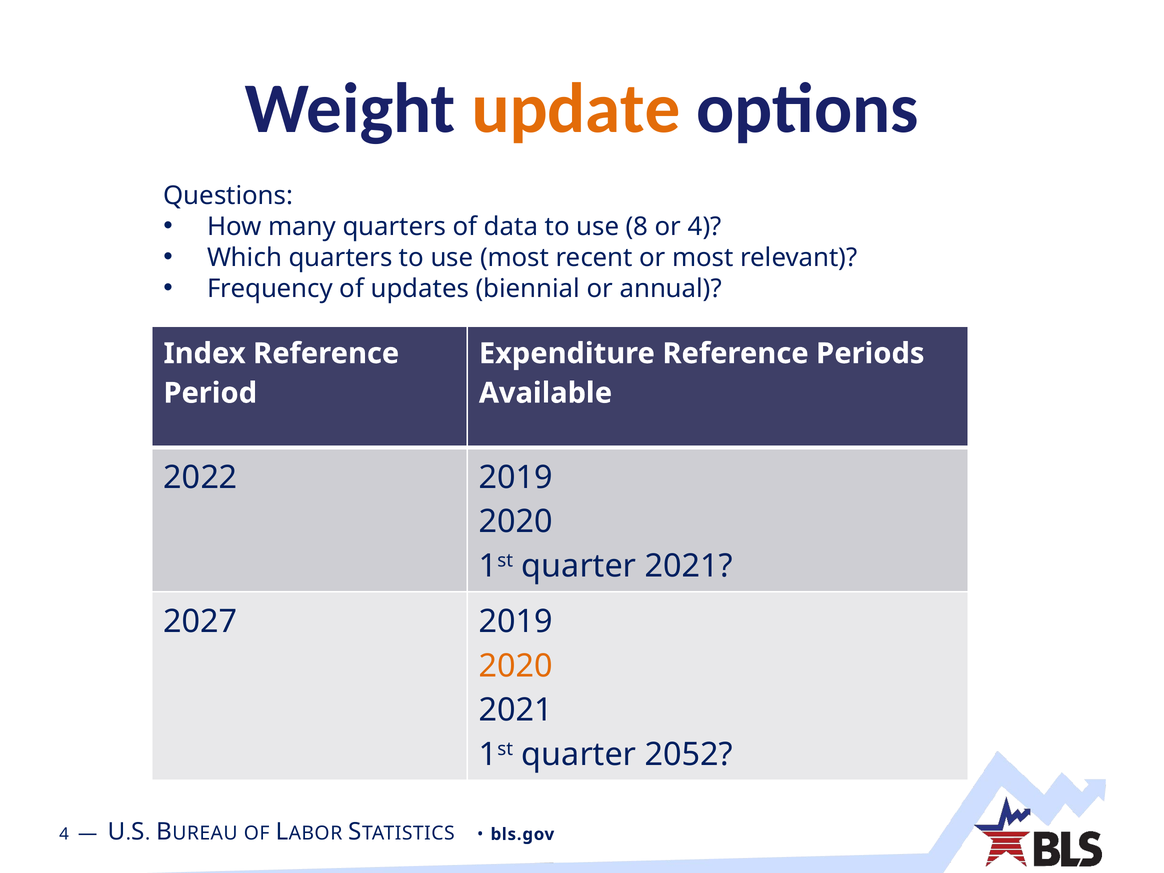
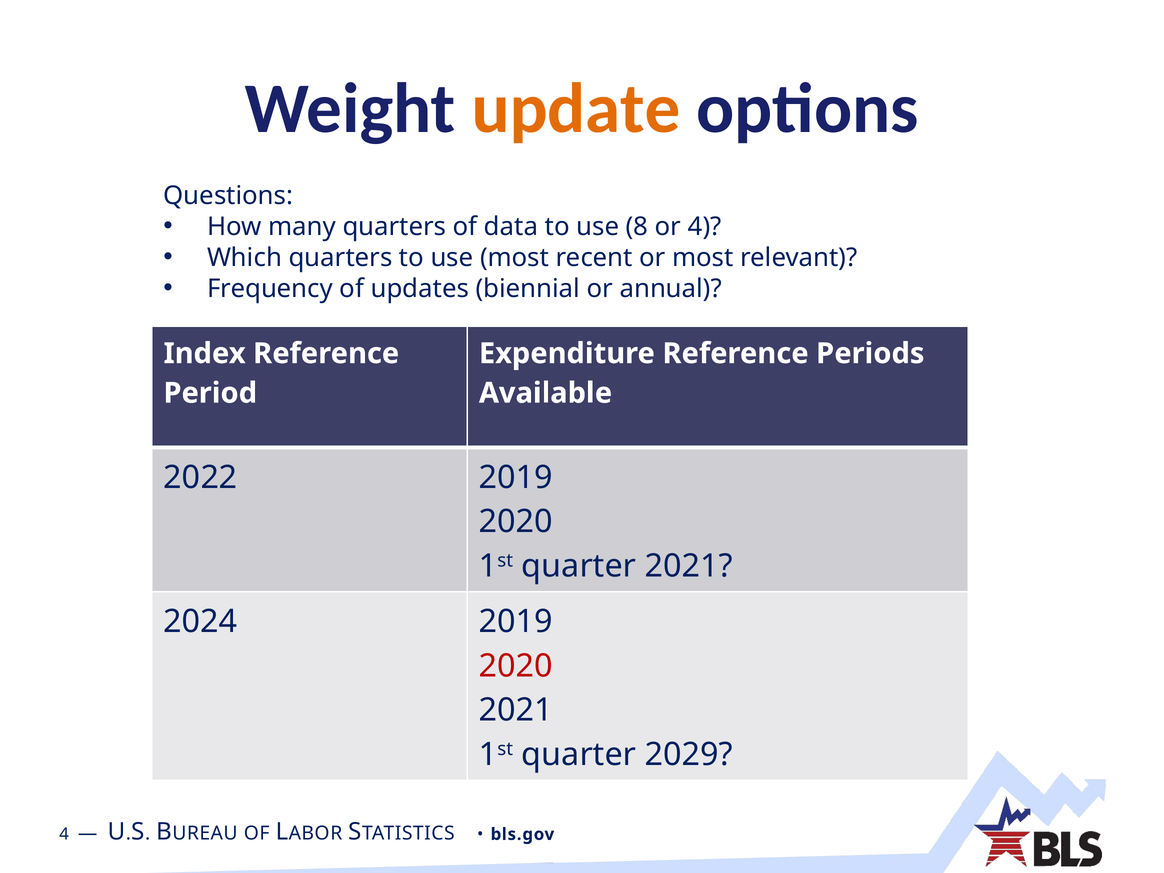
2027: 2027 -> 2024 (200, 622)
2020 colour: orange -> red (516, 666)
2052: 2052 -> 2029 (689, 754)
